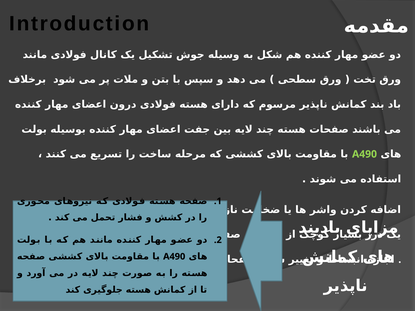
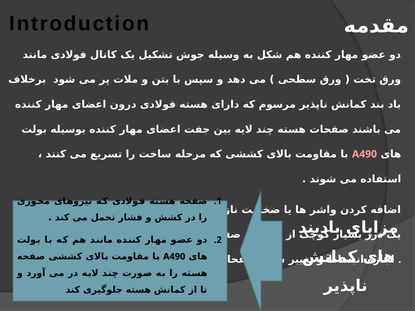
A490 colour: light green -> pink (365, 154)
